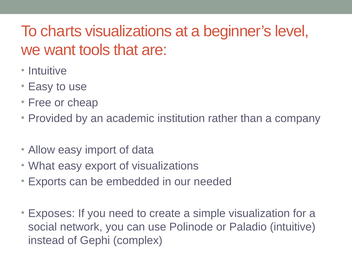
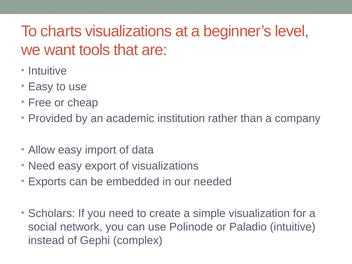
What: What -> Need (42, 166)
Exposes: Exposes -> Scholars (52, 213)
